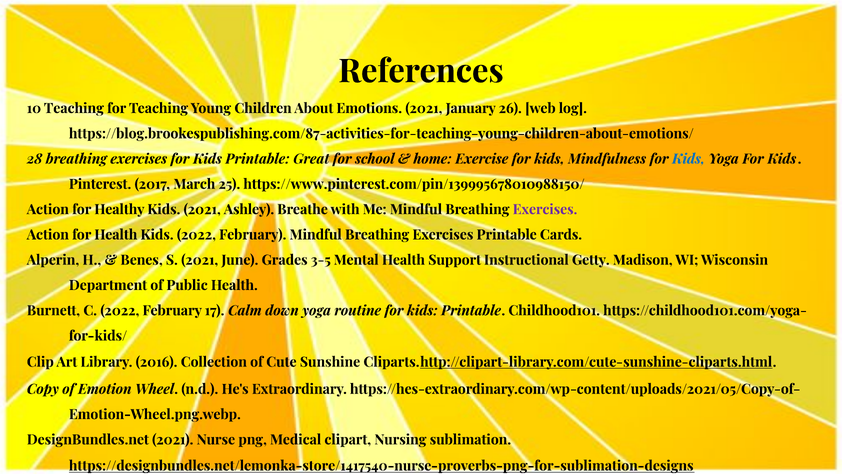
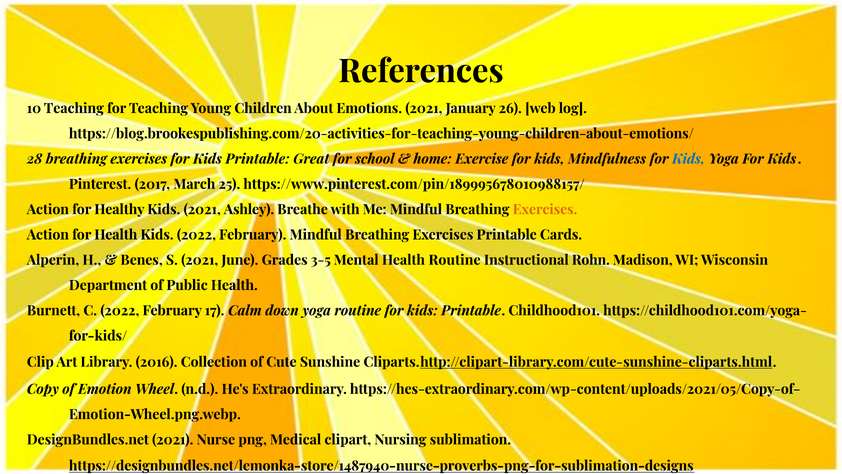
https://blog.brookespublishing.com/87-activities-for-teaching-young-children-about-emotions/: https://blog.brookespublishing.com/87-activities-for-teaching-young-children-about-emotions/ -> https://blog.brookespublishing.com/20-activities-for-teaching-young-children-about-emotions/ (381, 134)
https://www.pinterest.com/pin/139995678010988150/: https://www.pinterest.com/pin/139995678010988150/ -> https://www.pinterest.com/pin/189995678010988157/ (414, 184)
Exercises colour: purple -> orange (545, 209)
Health Support: Support -> Routine (455, 260)
Getty: Getty -> Rohn (591, 260)
https://designbundles.net/lemonka-store/1417540-nurse-proverbs-png-for-sublimation-designs: https://designbundles.net/lemonka-store/1417540-nurse-proverbs-png-for-sublimation-designs -> https://designbundles.net/lemonka-store/1487940-nurse-proverbs-png-for-sublimation-designs (381, 466)
